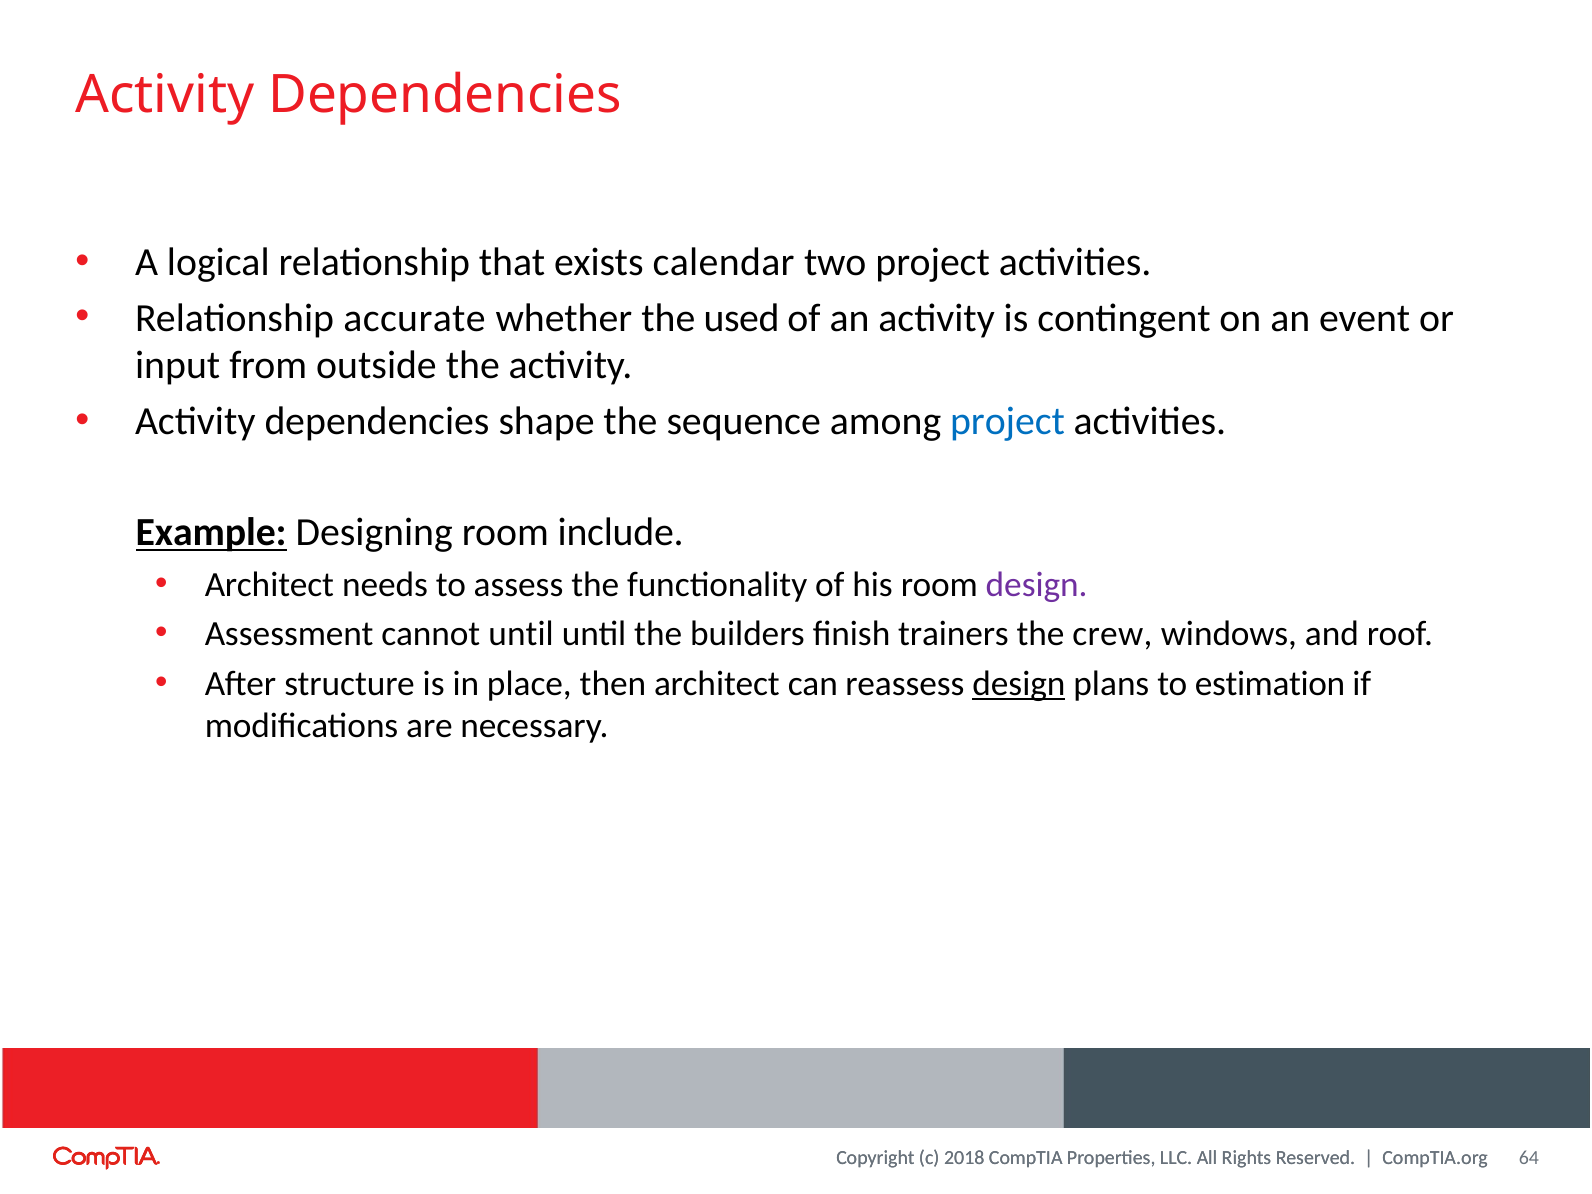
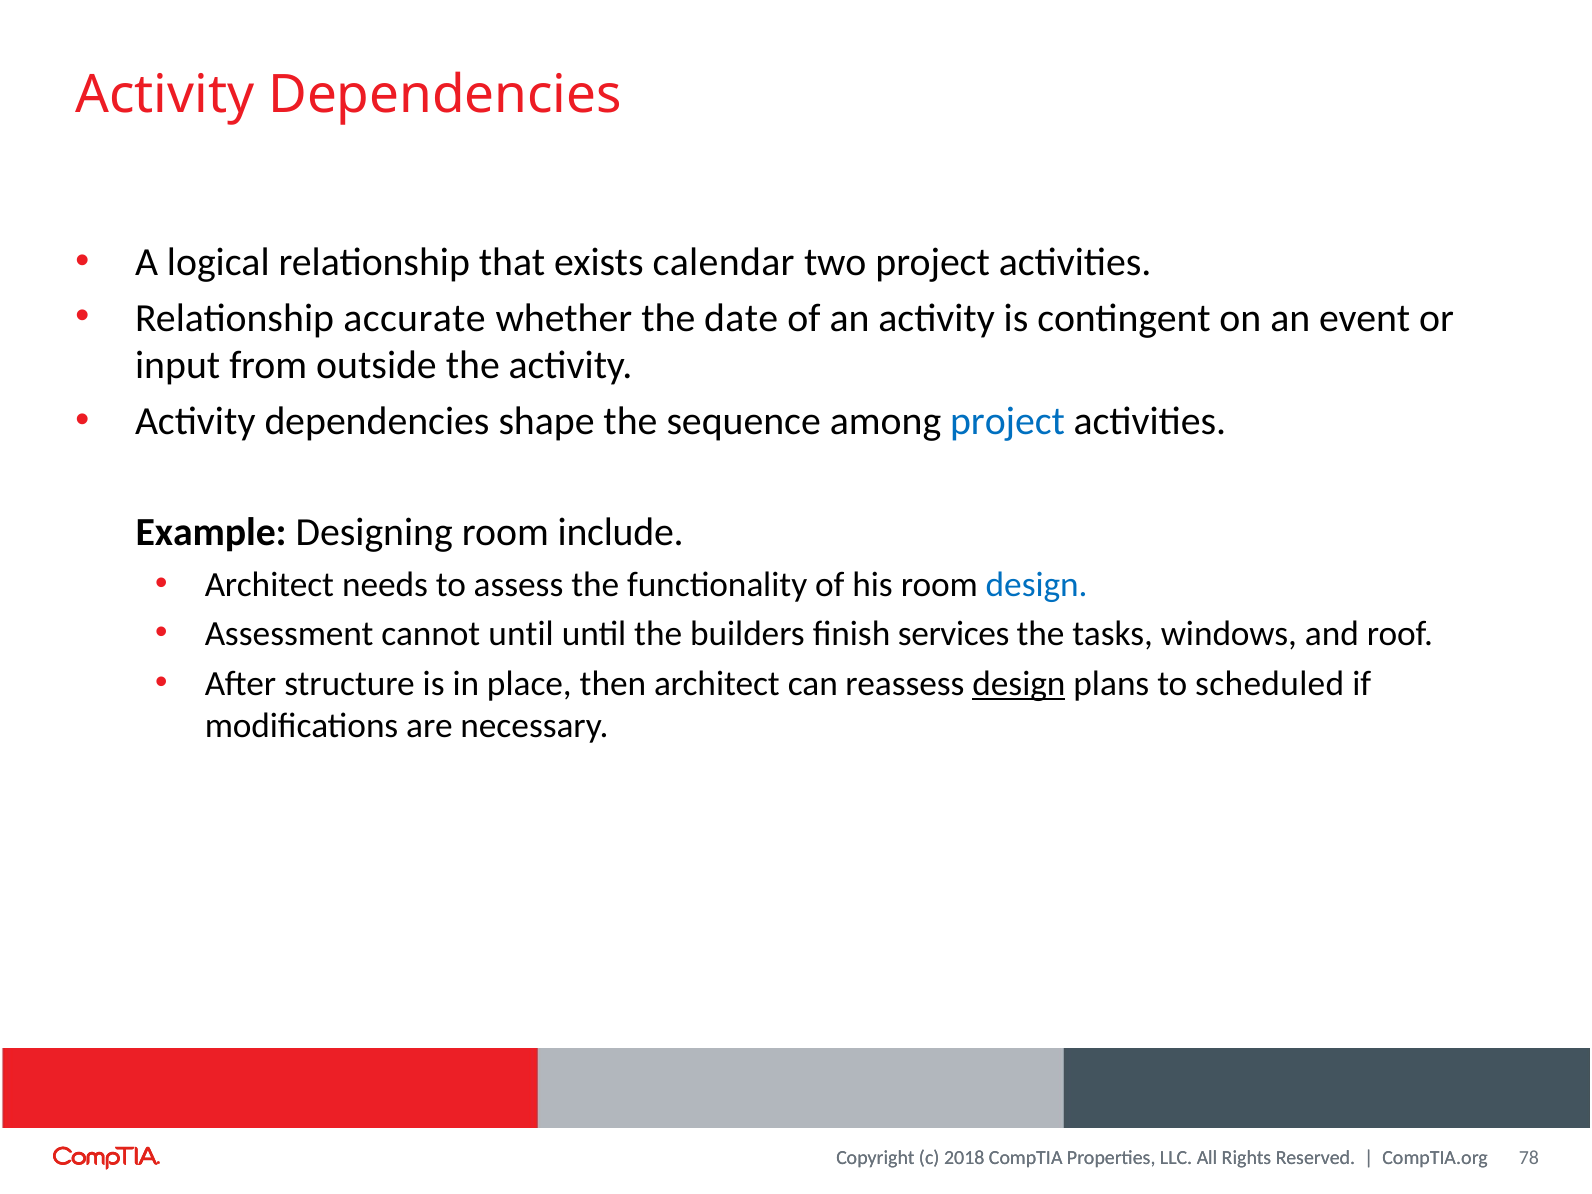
used: used -> date (741, 318)
Example underline: present -> none (211, 533)
design colour: purple -> blue (1037, 585)
trainers: trainers -> services (954, 634)
crew: crew -> tasks (1113, 634)
estimation: estimation -> scheduled (1270, 684)
64: 64 -> 78 (1529, 1158)
